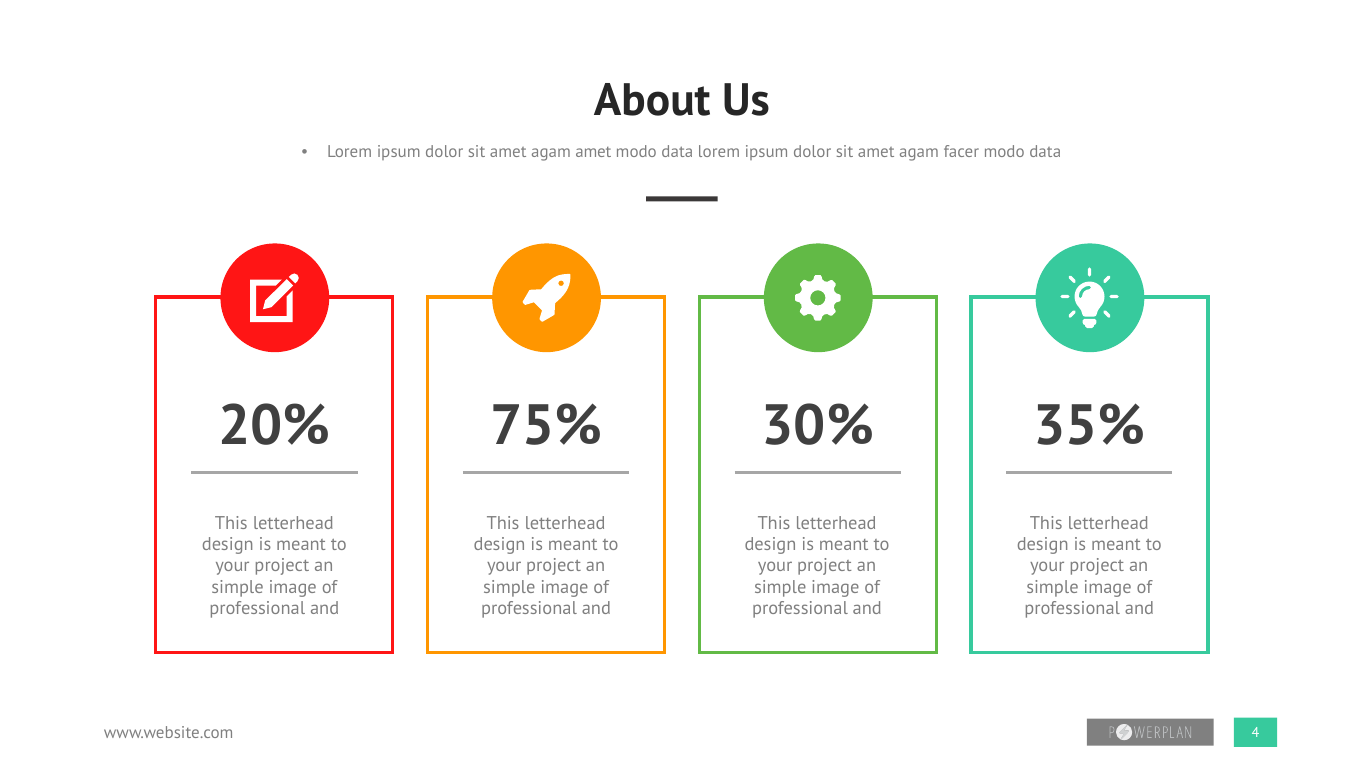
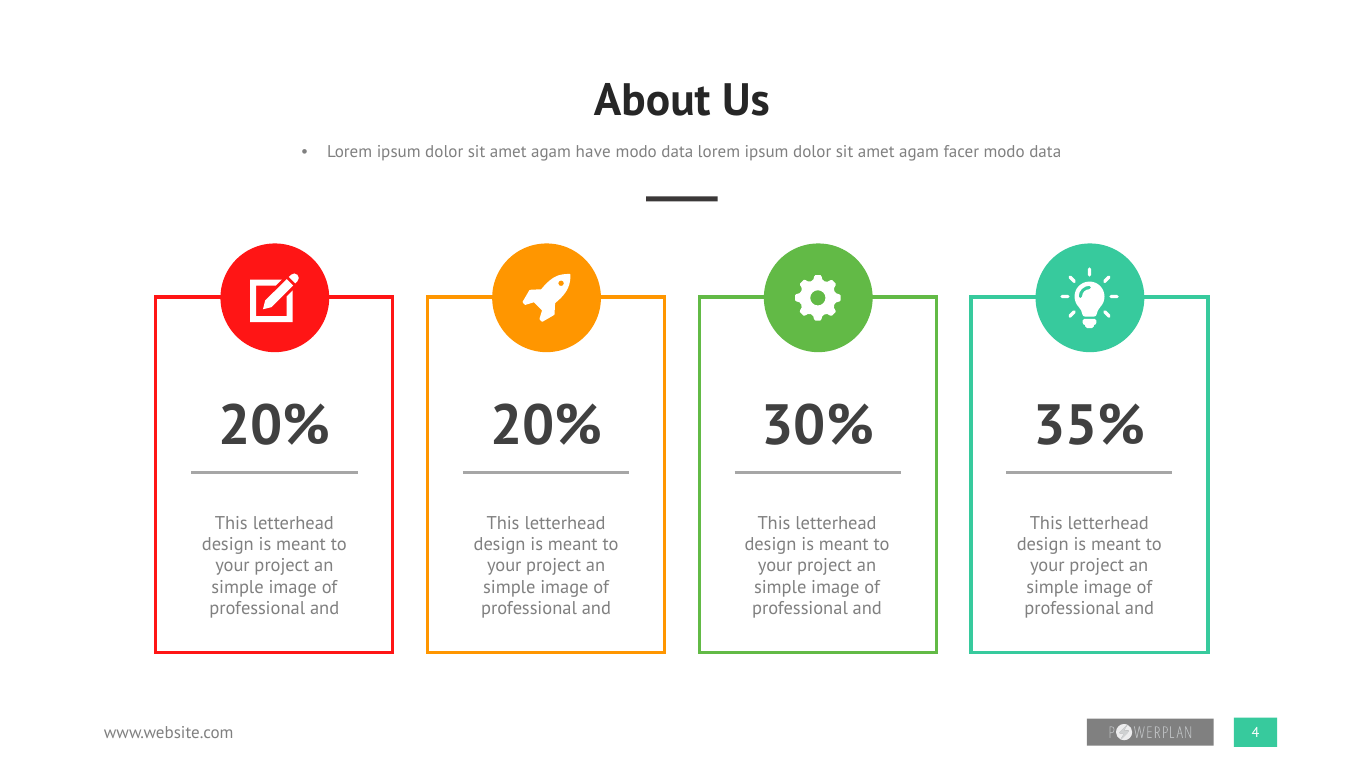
agam amet: amet -> have (593, 152)
20% 75%: 75% -> 20% (546, 425)
